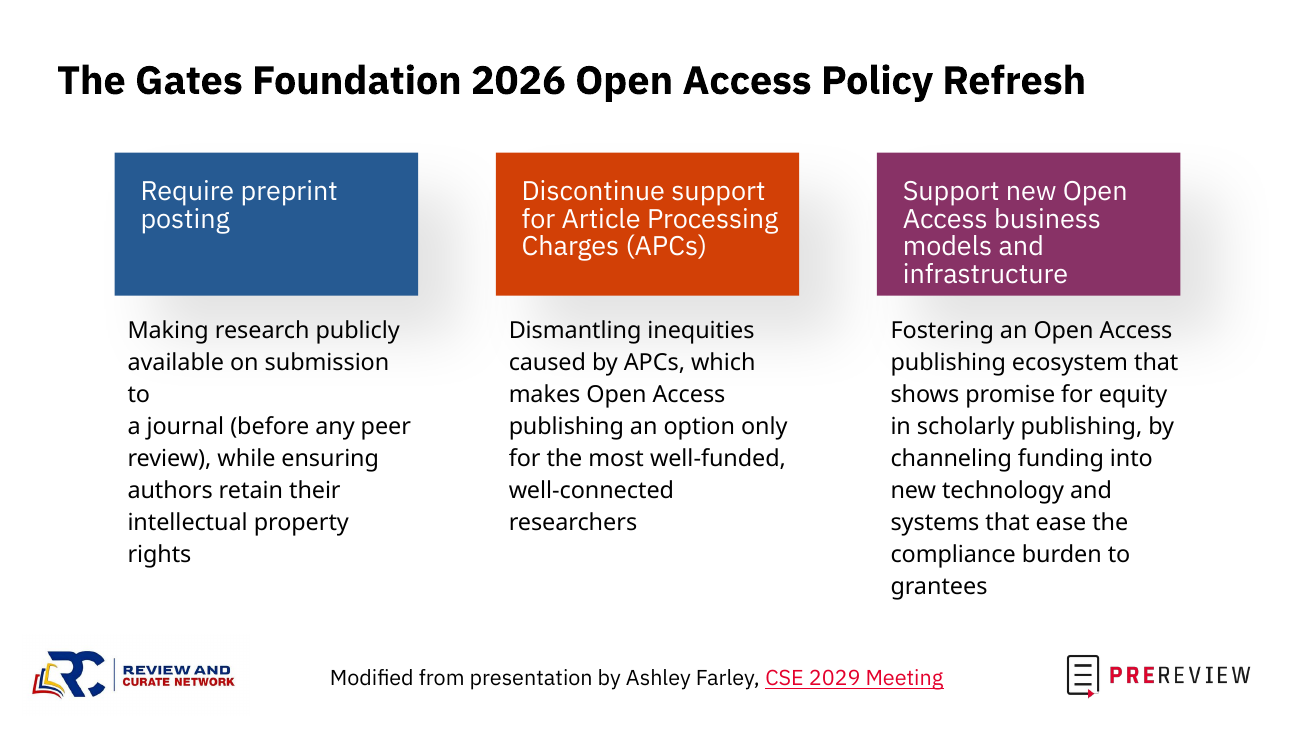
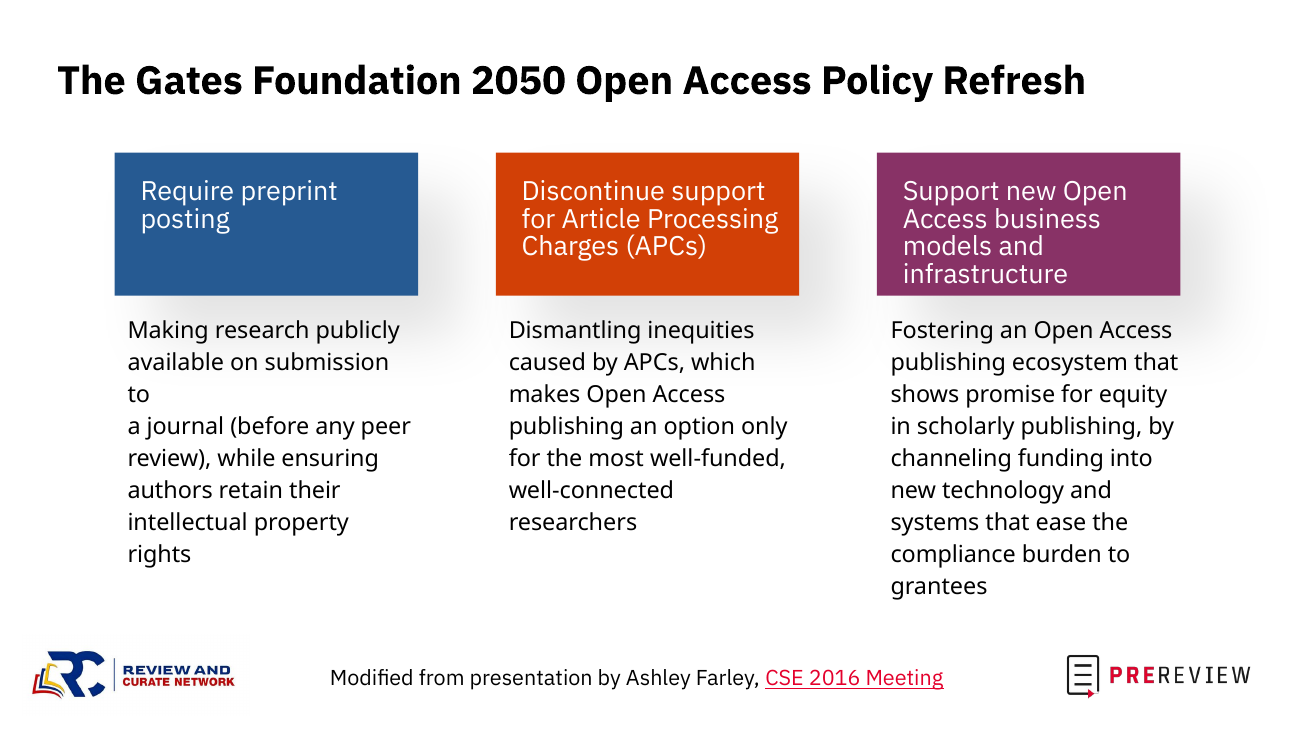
2026: 2026 -> 2050 (518, 81)
2029: 2029 -> 2016 (835, 678)
